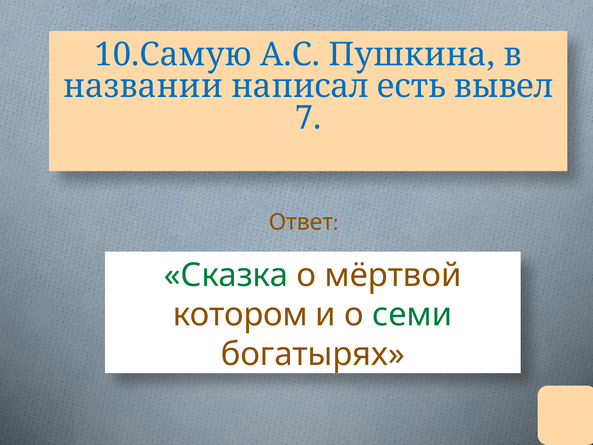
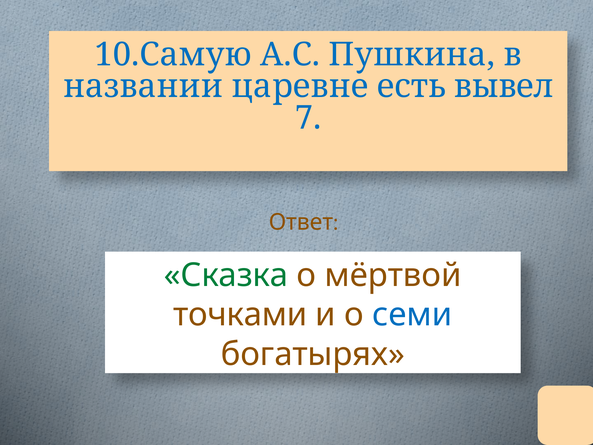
написал: написал -> царевне (300, 86)
котором: котором -> точками (240, 315)
семи colour: green -> blue (412, 315)
